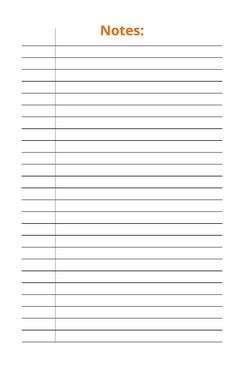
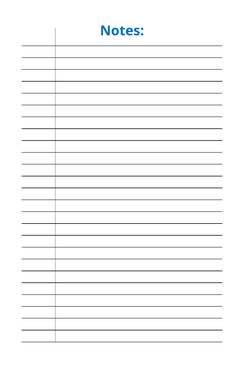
Notes colour: orange -> blue (122, 31)
